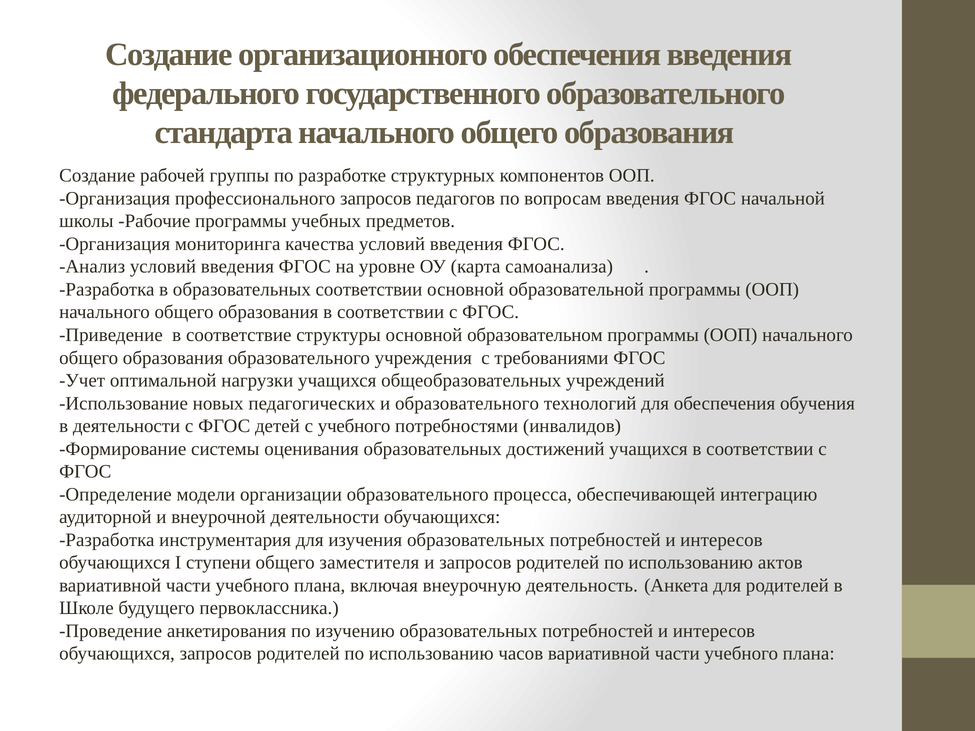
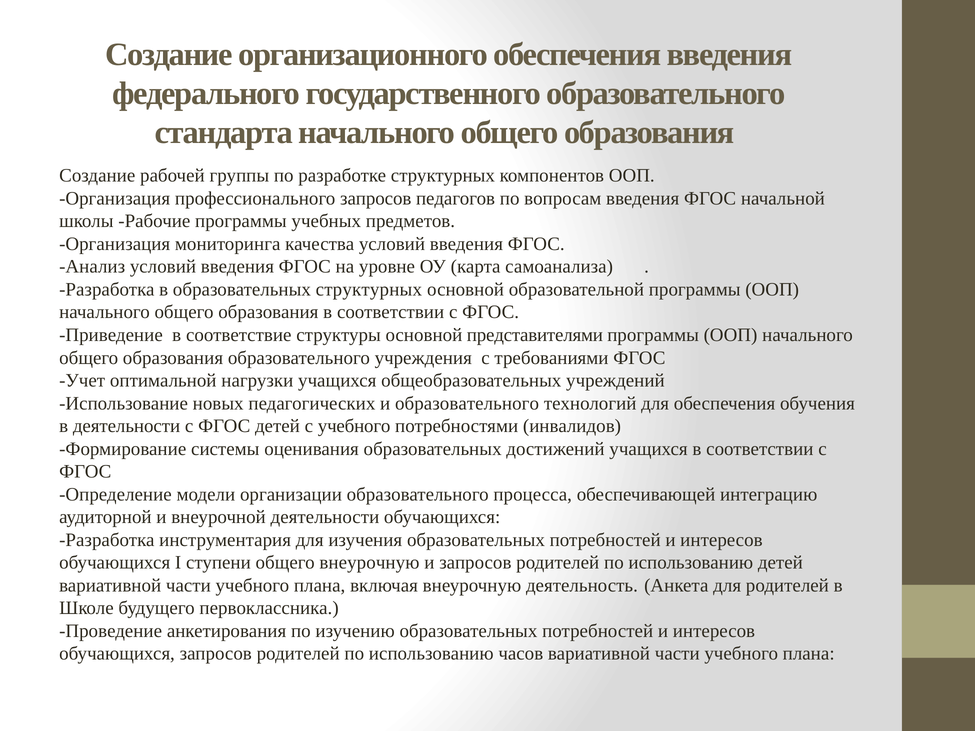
образовательных соответствии: соответствии -> структурных (369, 290)
образовательном: образовательном -> представителями (535, 335)
общего заместителя: заместителя -> внеурочную (369, 563)
использованию актов: актов -> детей (780, 563)
